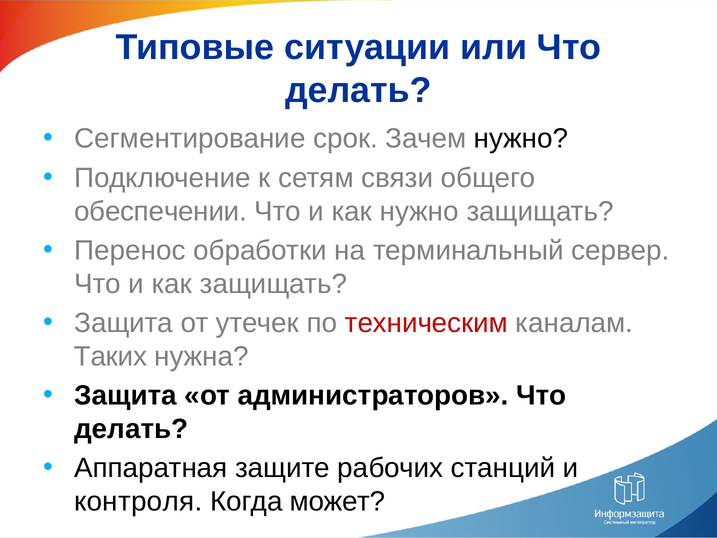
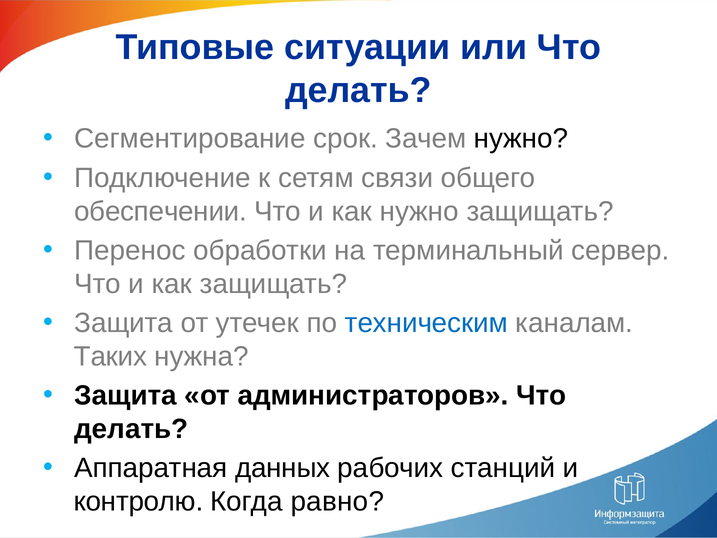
техническим colour: red -> blue (426, 323)
защите: защите -> данных (283, 468)
контроля: контроля -> контролю (139, 501)
может: может -> равно (337, 501)
